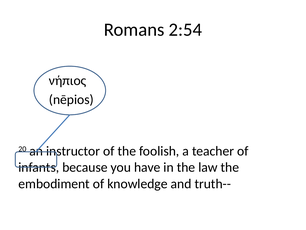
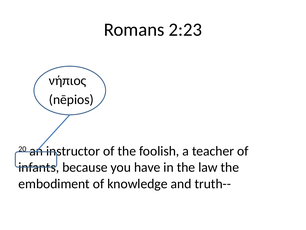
2:54: 2:54 -> 2:23 (185, 30)
